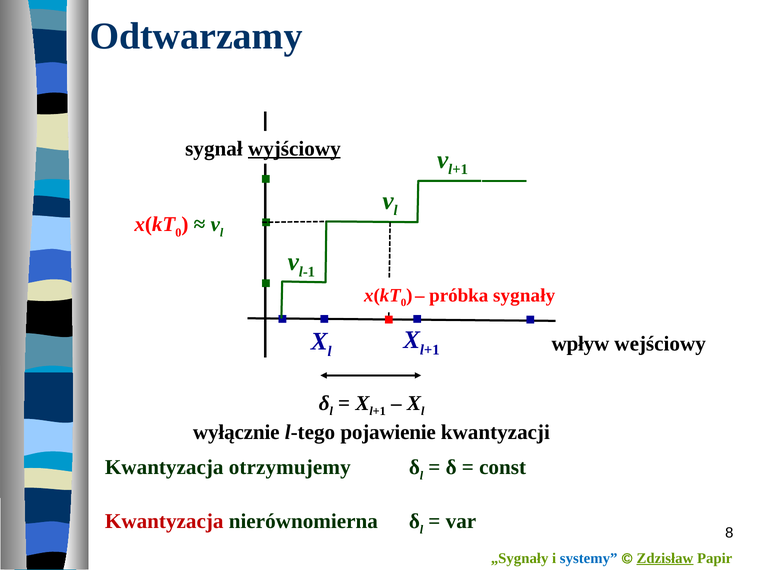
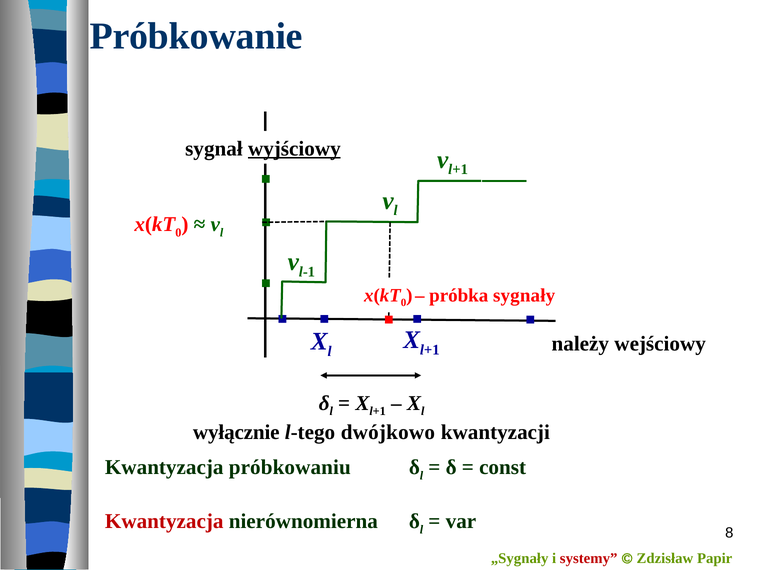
Odtwarzamy: Odtwarzamy -> Próbkowanie (196, 36)
wpływ: wpływ -> należy (580, 344)
pojawienie: pojawienie -> dwójkowo (388, 432)
otrzymujemy: otrzymujemy -> próbkowaniu (290, 467)
systemy colour: blue -> red (589, 558)
Zdzisław underline: present -> none (665, 558)
